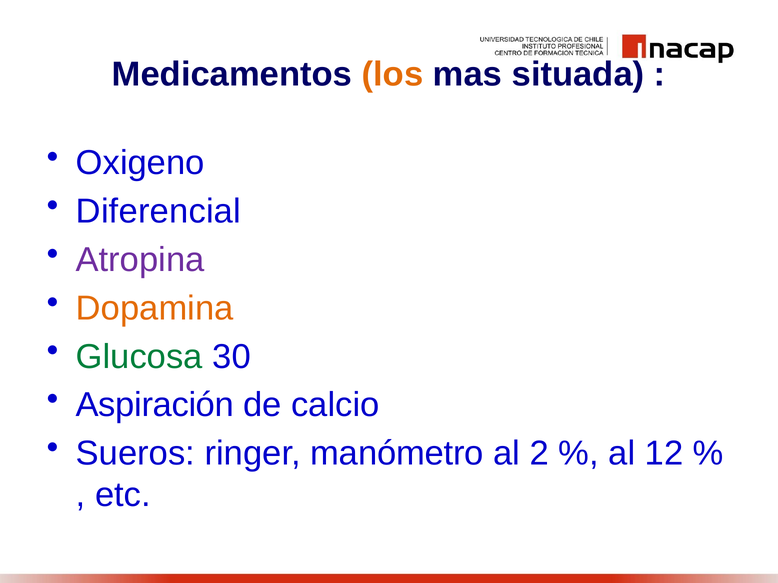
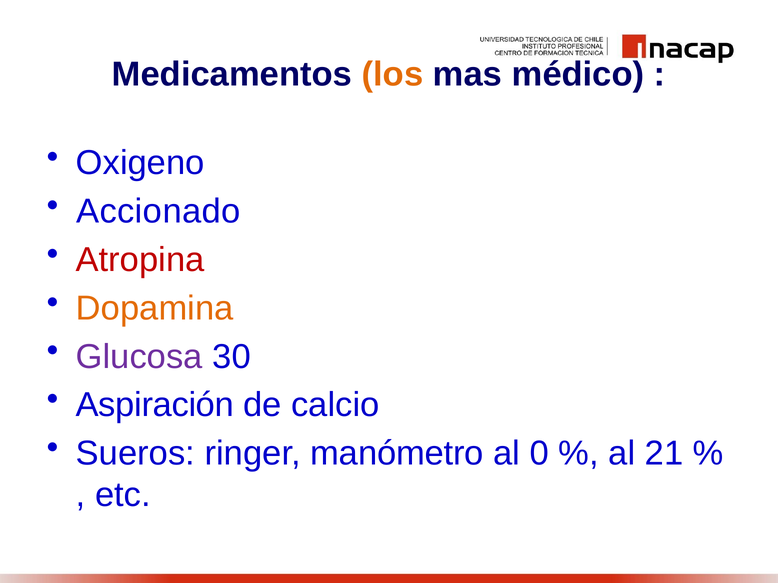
situada: situada -> médico (578, 74)
Diferencial: Diferencial -> Accionado (158, 212)
Atropina colour: purple -> red (140, 260)
Glucosa colour: green -> purple (139, 357)
2: 2 -> 0 (539, 454)
12: 12 -> 21 (664, 454)
